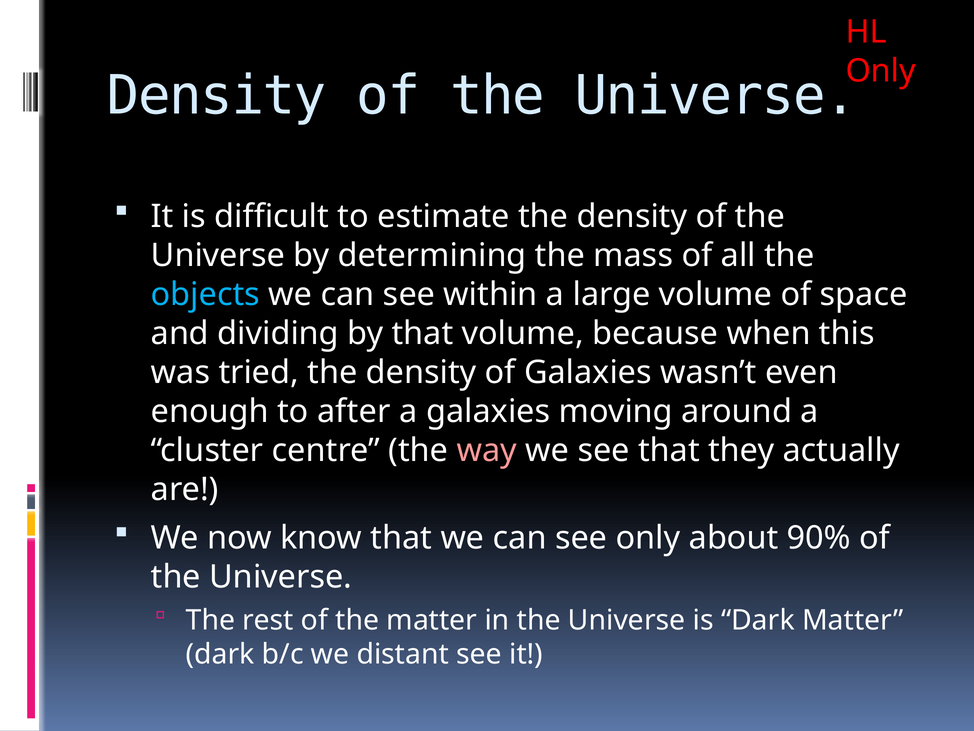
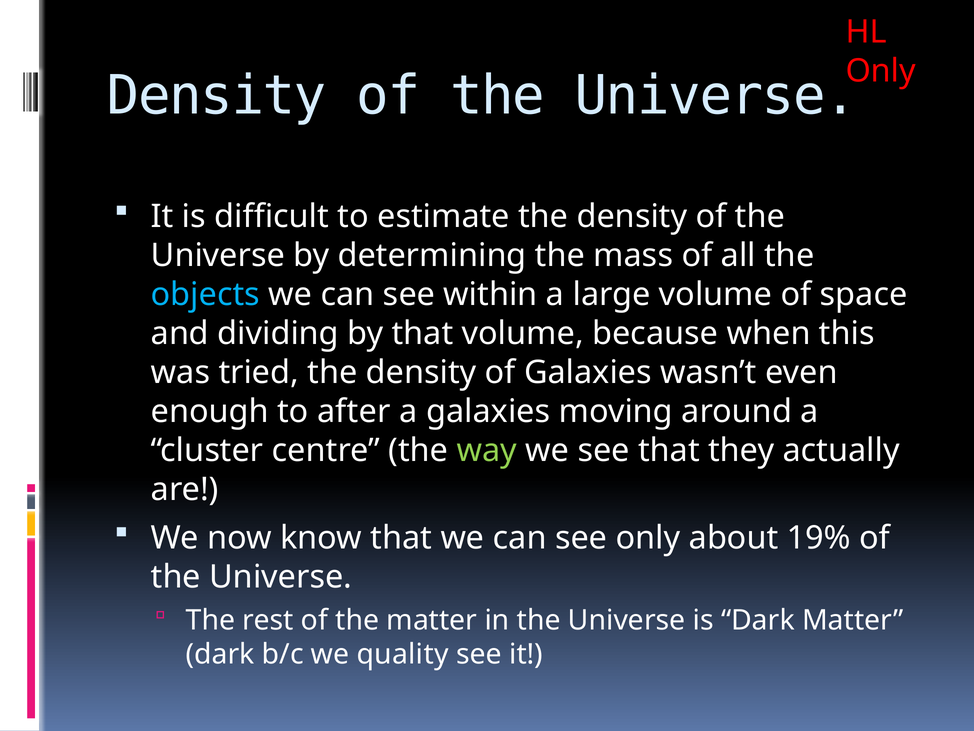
way colour: pink -> light green (487, 450)
90%: 90% -> 19% (819, 538)
distant: distant -> quality (403, 654)
